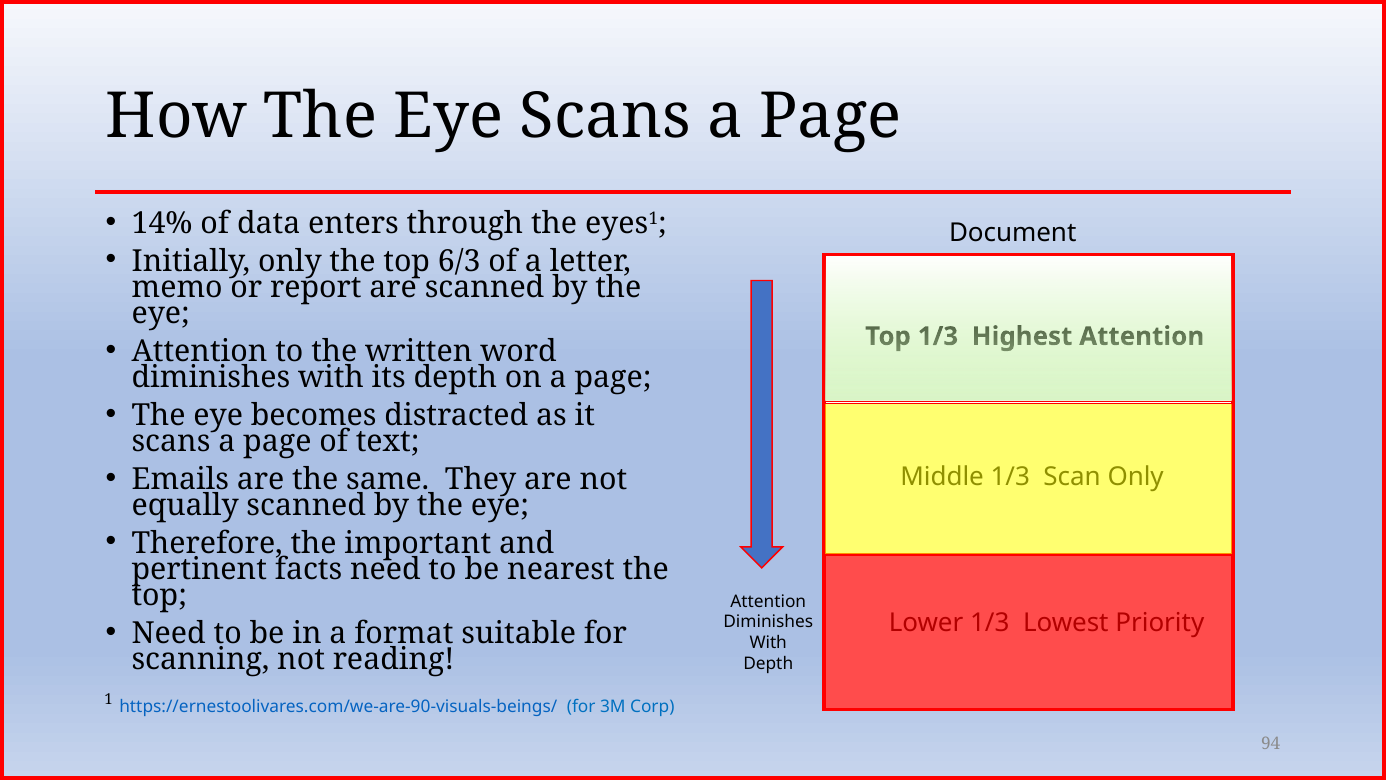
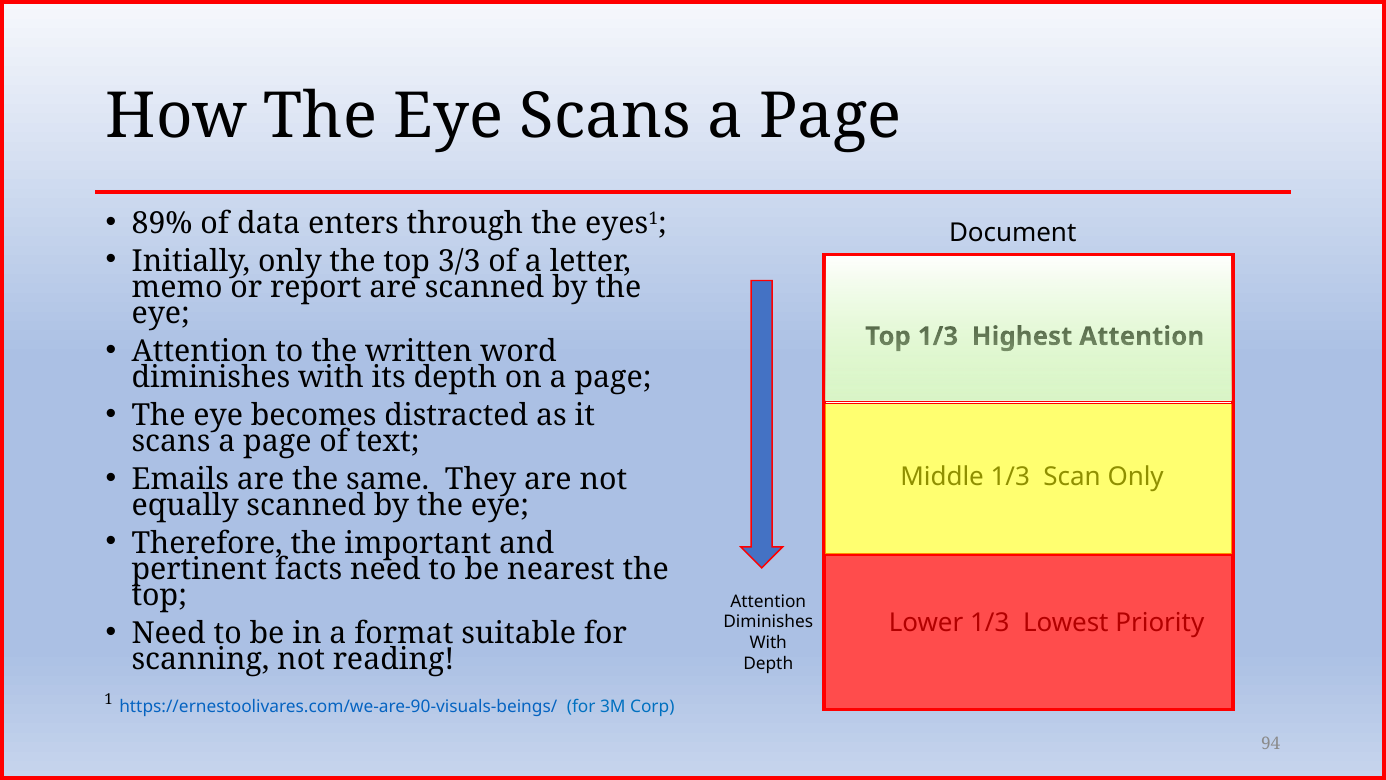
14%: 14% -> 89% (162, 224)
6/3: 6/3 -> 3/3 (459, 261)
